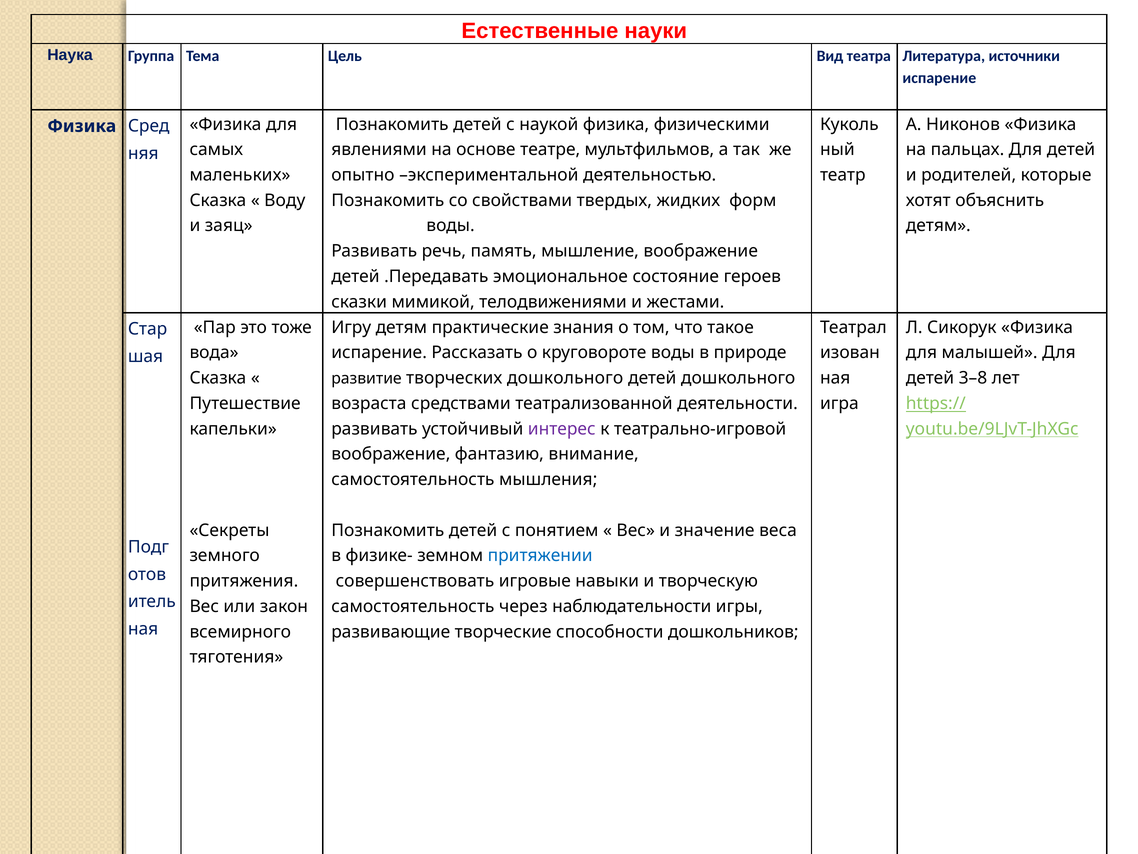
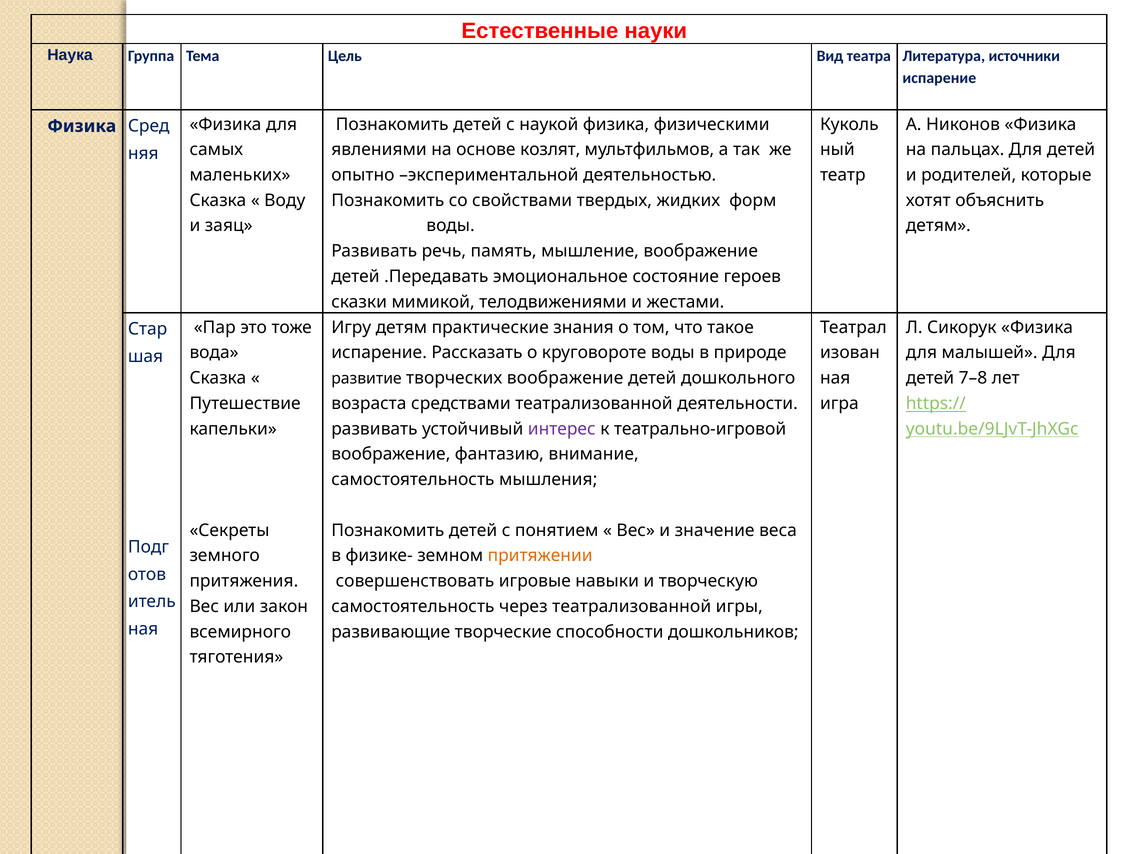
театре: театре -> козлят (550, 150)
3–8: 3–8 -> 7–8 (973, 378)
творческих дошкольного: дошкольного -> воображение (565, 378)
притяжении colour: blue -> orange (540, 555)
через наблюдательности: наблюдательности -> театрализованной (632, 606)
